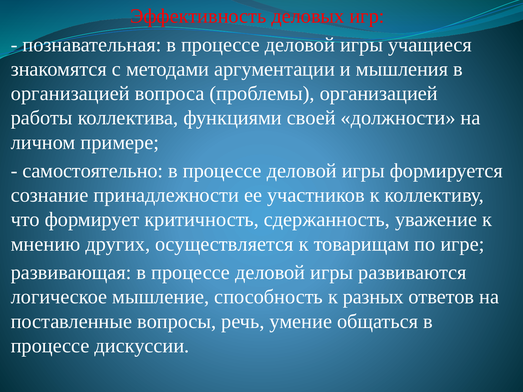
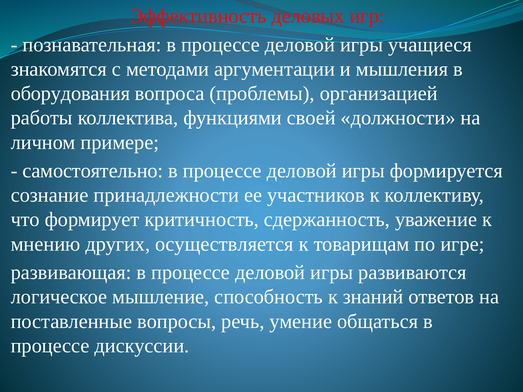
организацией: организацией -> оборудования (70, 94)
разных: разных -> знаний (373, 297)
